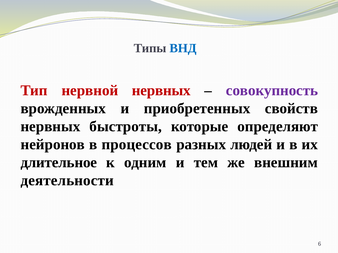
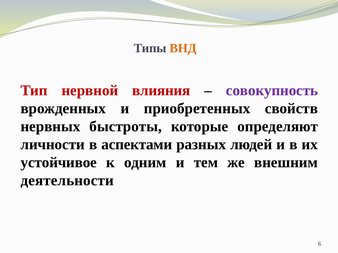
ВНД colour: blue -> orange (183, 48)
нервной нервных: нервных -> влияния (161, 91)
нейронов: нейронов -> личности (53, 145)
процессов: процессов -> аспектами (137, 145)
длительное: длительное -> устойчивое (59, 163)
